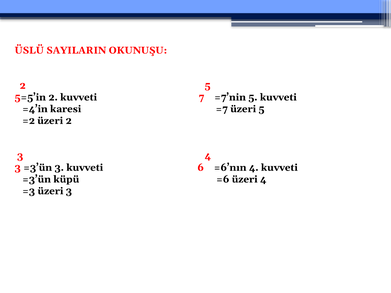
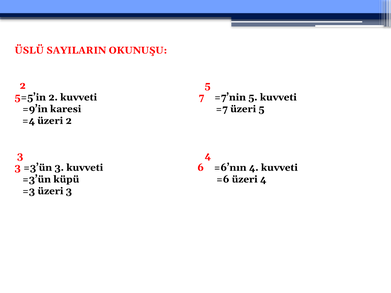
=4’in: =4’in -> =9’in (35, 109)
=2: =2 -> =4 (28, 121)
